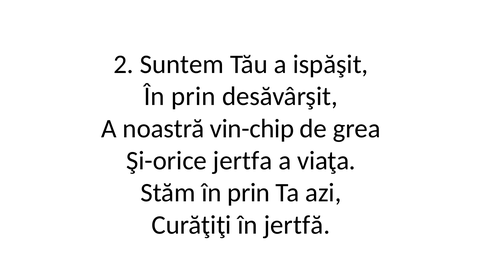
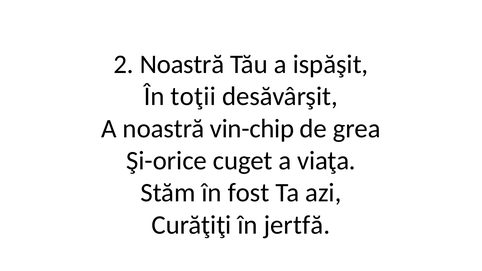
2 Suntem: Suntem -> Noastră (182, 64)
prin: prin -> toţii (193, 96)
jertfa: jertfa -> cuget (243, 161)
Stăm în prin: prin -> fost (249, 193)
